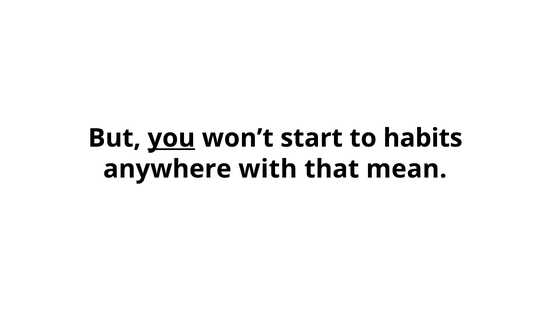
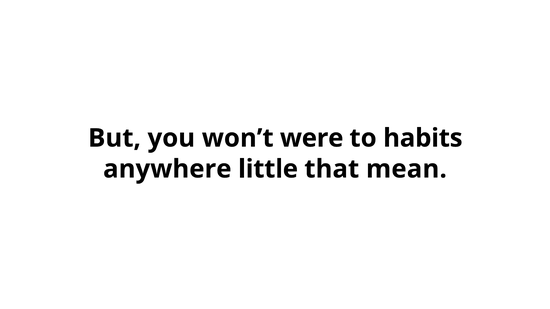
you underline: present -> none (171, 138)
start: start -> were (312, 138)
with: with -> little (268, 169)
